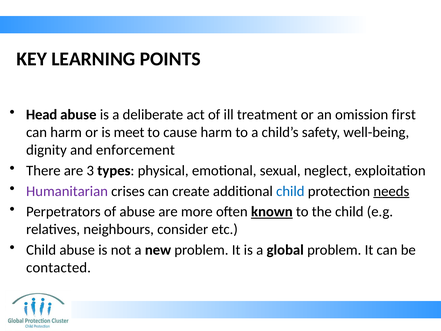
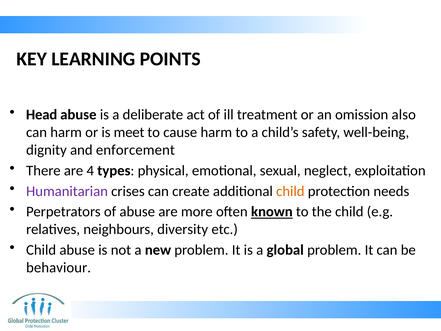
first: first -> also (404, 115)
3: 3 -> 4 (90, 170)
child colour: blue -> orange (290, 191)
needs underline: present -> none (391, 191)
consider: consider -> diversity (183, 229)
contacted: contacted -> behaviour (59, 267)
